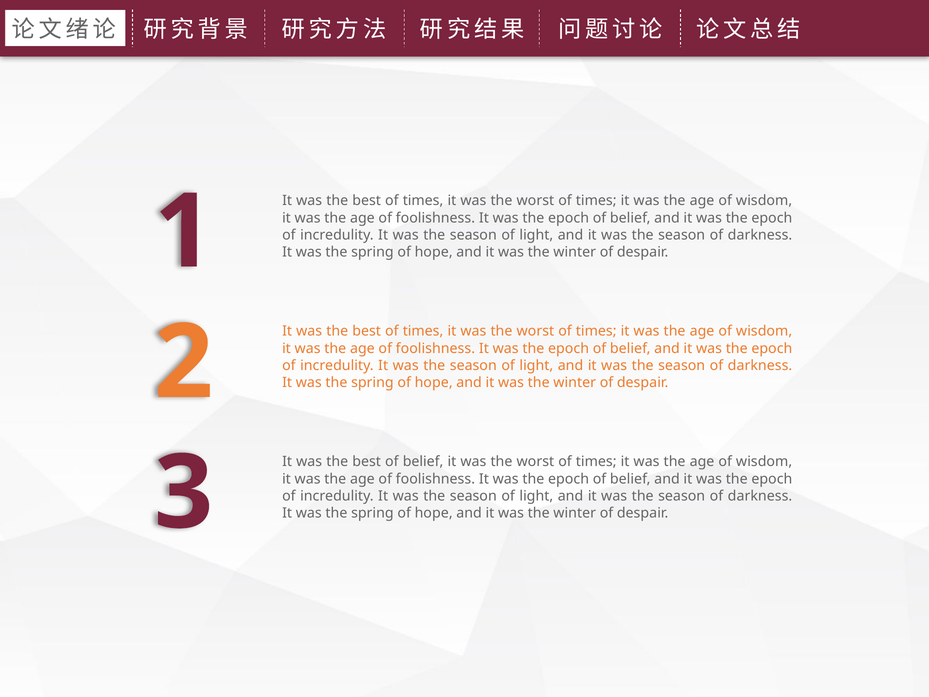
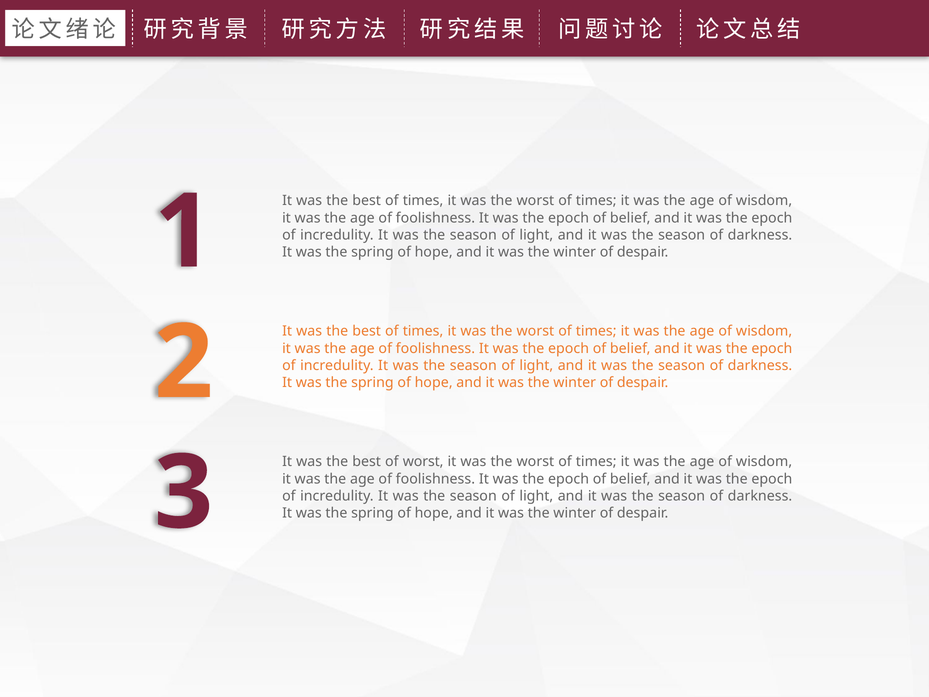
best of belief: belief -> worst (423, 462)
